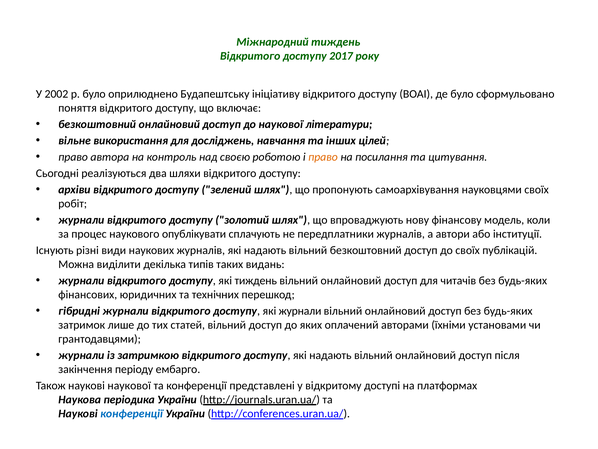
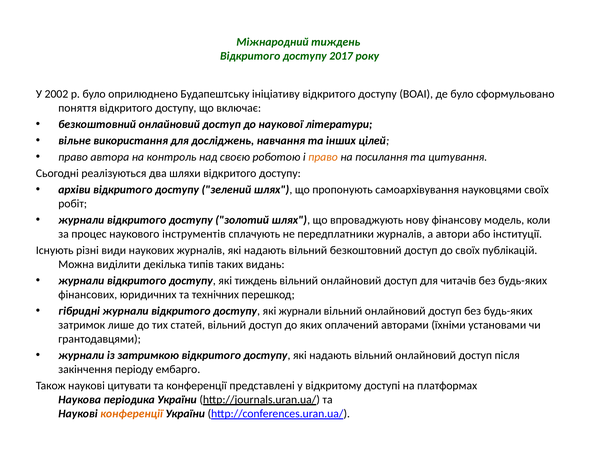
опублікувати: опублікувати -> інструментів (194, 234)
наукові наукової: наукової -> цитувати (129, 385)
конференції colour: blue -> orange (132, 413)
